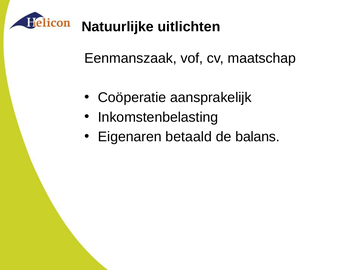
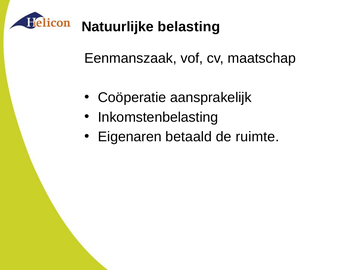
uitlichten: uitlichten -> belasting (189, 27)
balans: balans -> ruimte (257, 137)
